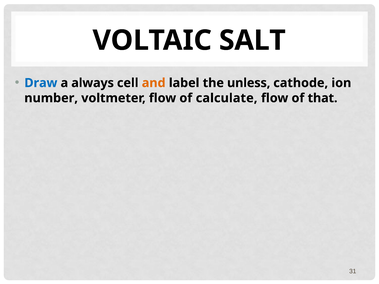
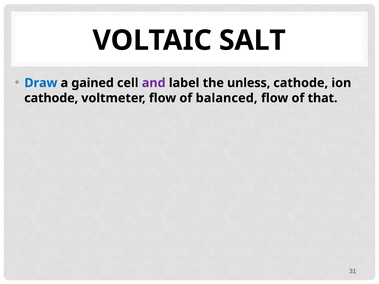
always: always -> gained (93, 83)
and colour: orange -> purple (154, 83)
number: number -> cathode (51, 98)
calculate: calculate -> balanced (227, 98)
